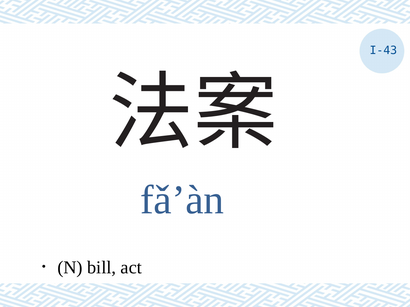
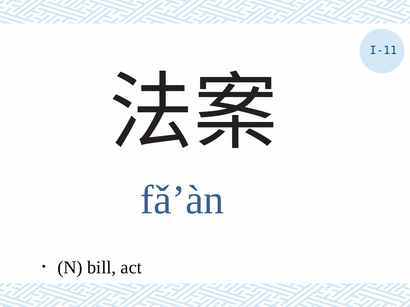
I-43: I-43 -> I-11 (383, 51)
